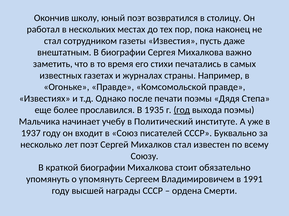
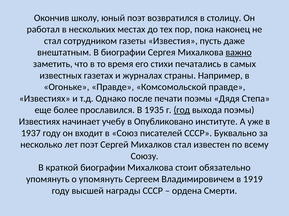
важно underline: none -> present (239, 53)
Мальчика: Мальчика -> Известиях (39, 122)
Политический: Политический -> Опубликовано (164, 122)
1991: 1991 -> 1919 (253, 180)
